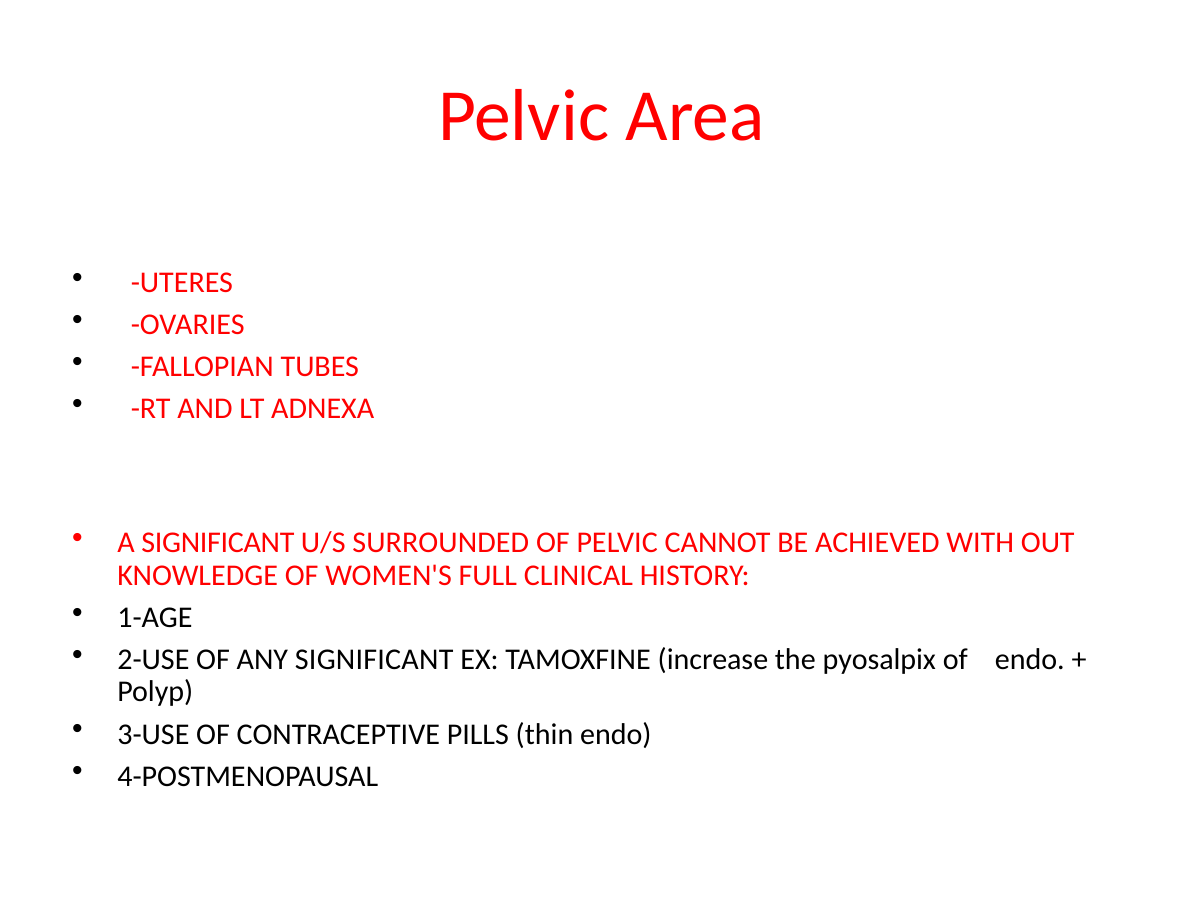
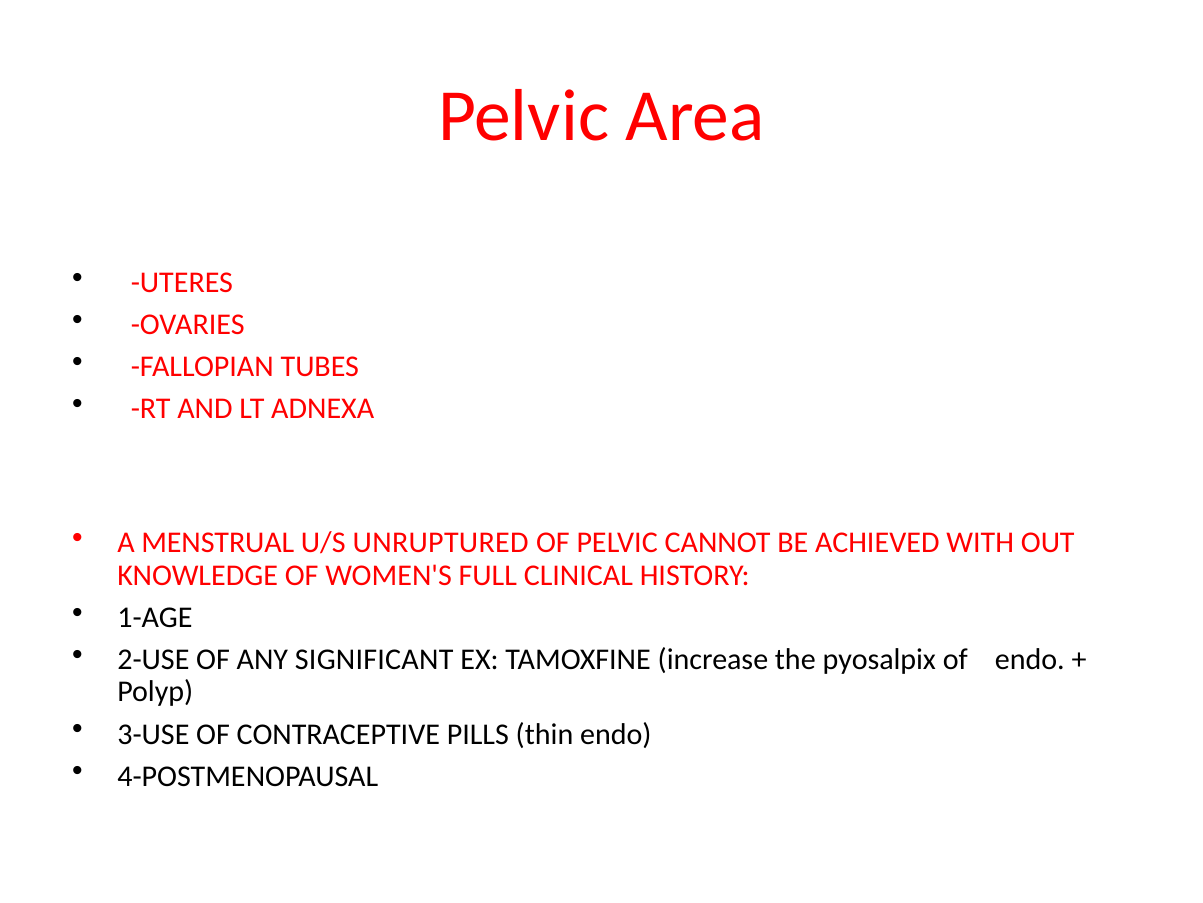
A SIGNIFICANT: SIGNIFICANT -> MENSTRUAL (218, 542)
SURROUNDED: SURROUNDED -> UNRUPTURED (441, 542)
